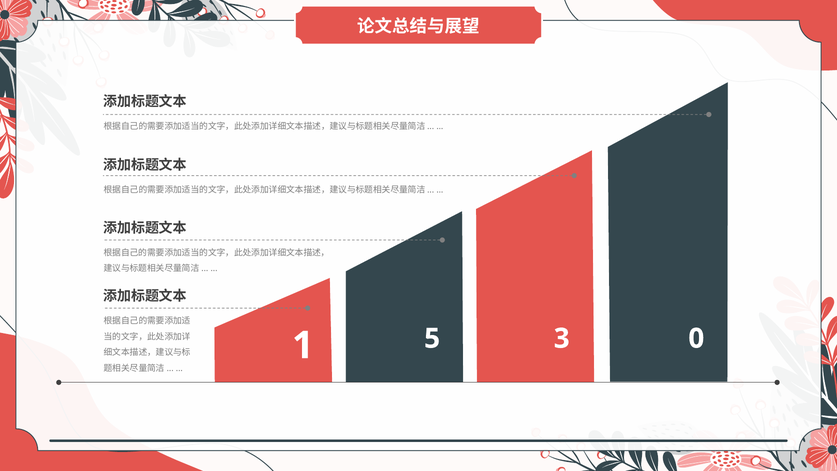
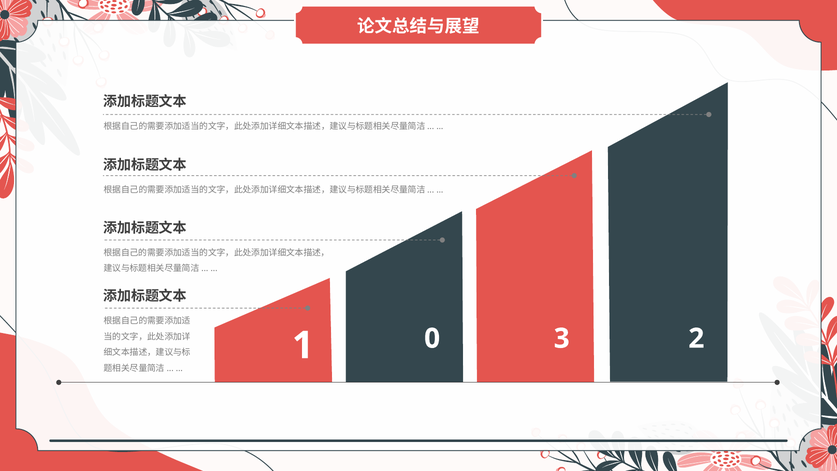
5: 5 -> 0 (432, 338)
0: 0 -> 2 (696, 338)
